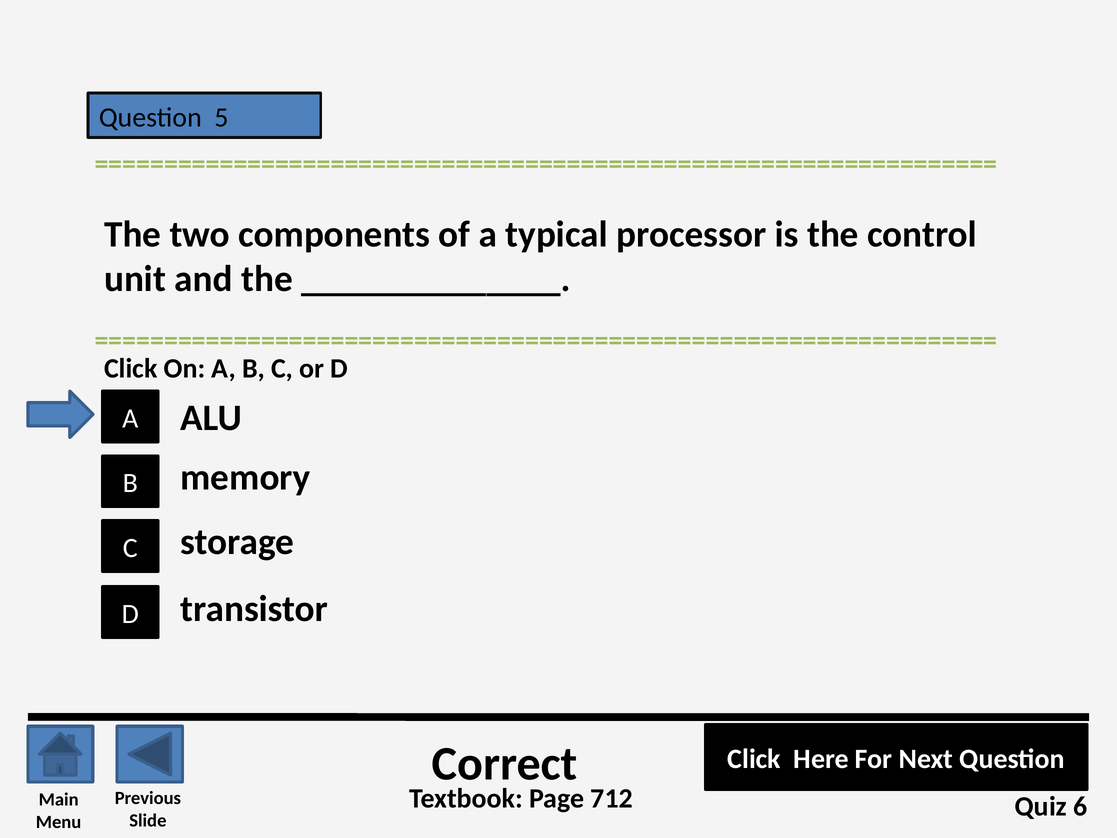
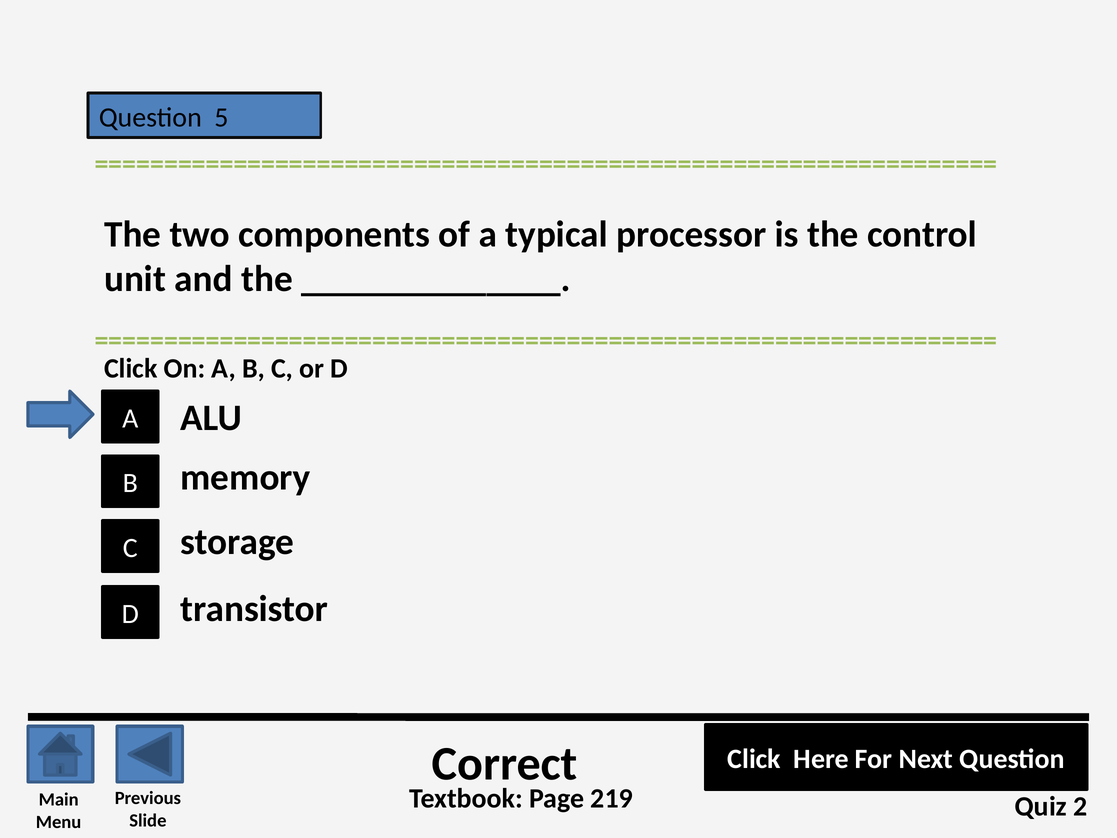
712: 712 -> 219 (612, 798)
6: 6 -> 2 (1080, 806)
